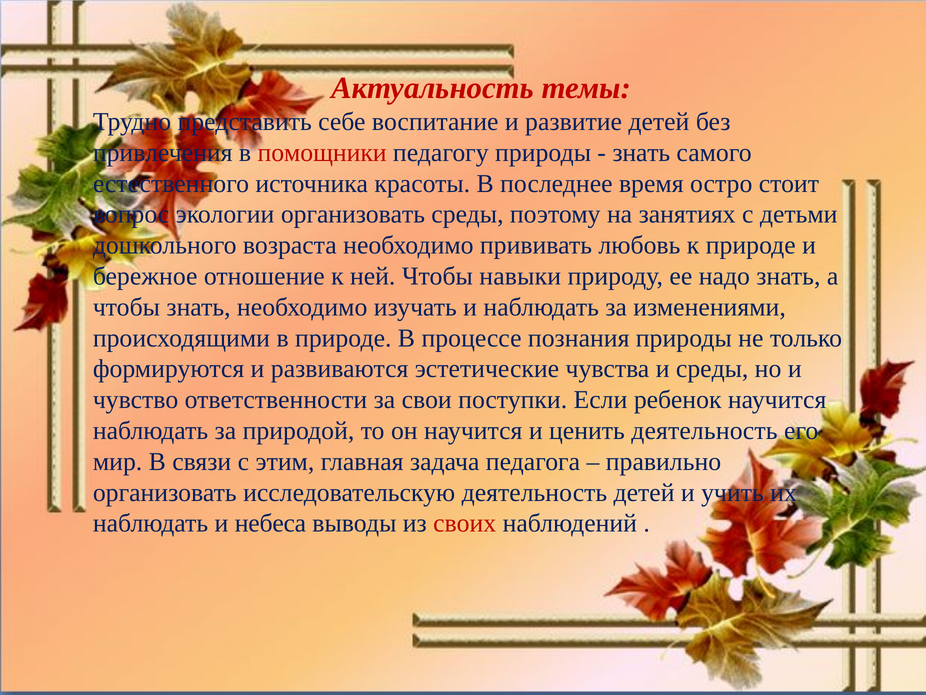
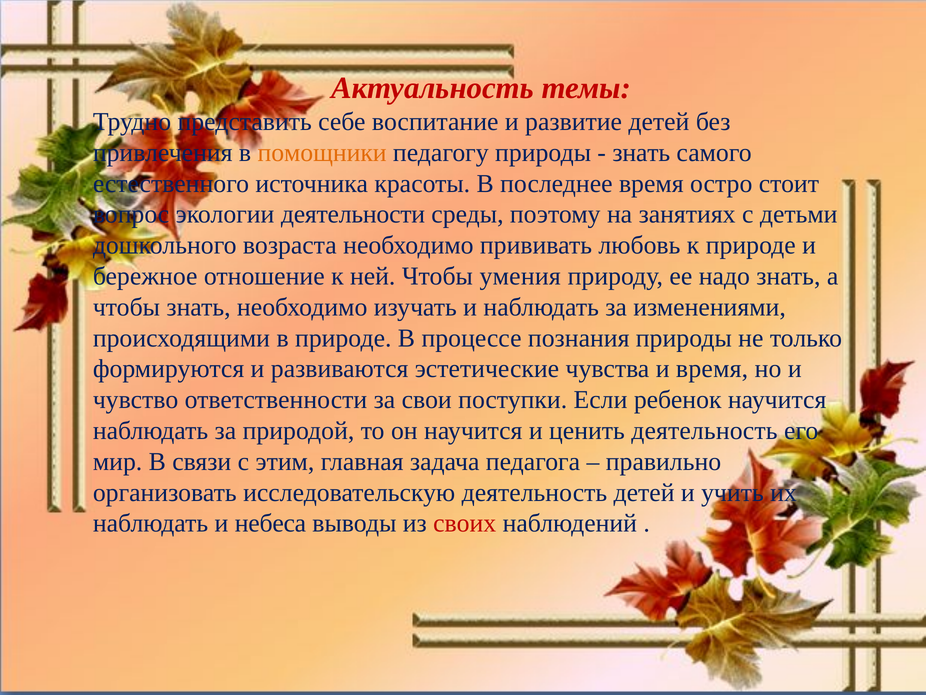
помощники colour: red -> orange (322, 153)
экологии организовать: организовать -> деятельности (353, 214)
навыки: навыки -> умения (520, 276)
и среды: среды -> время (712, 369)
